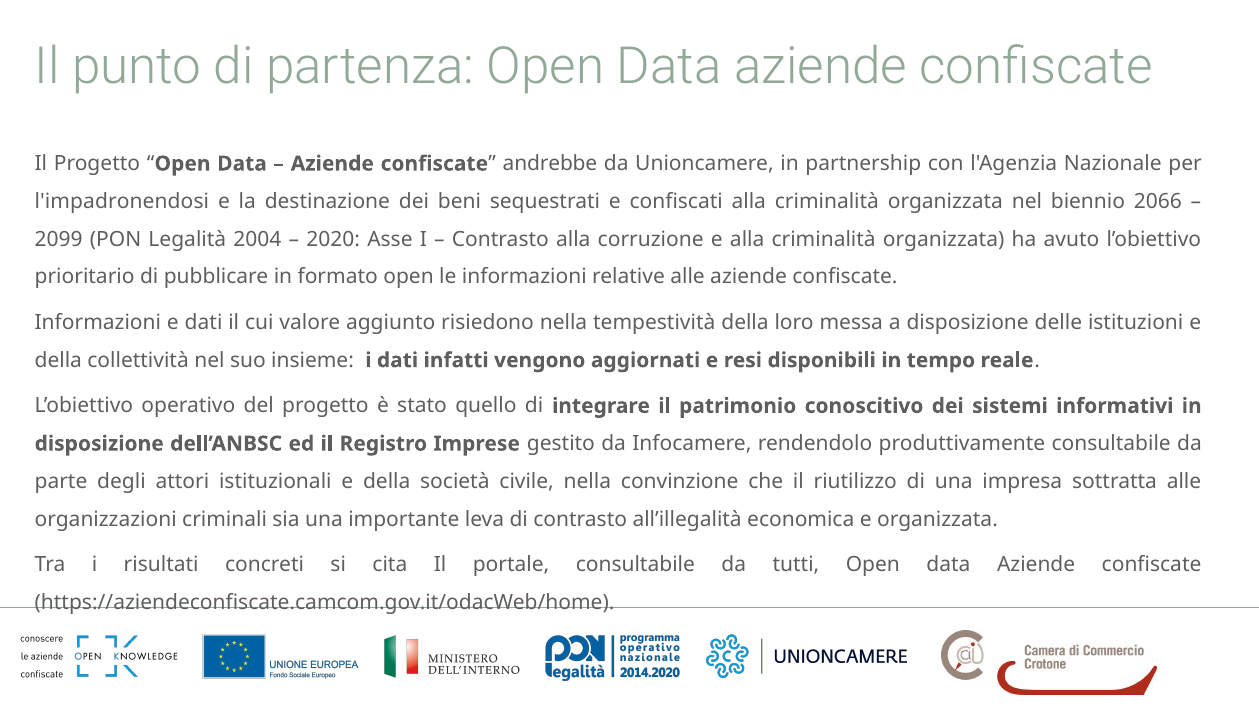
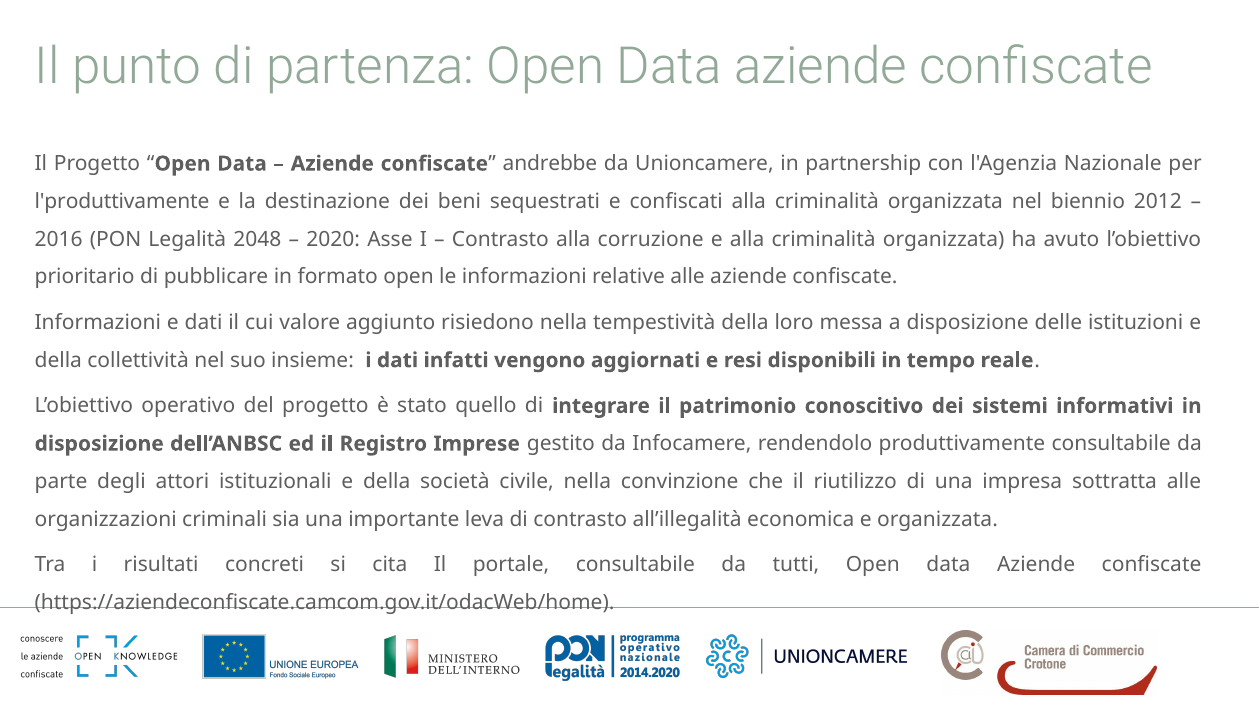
l'impadronendosi: l'impadronendosi -> l'produttivamente (122, 201)
2066: 2066 -> 2012 (1158, 201)
2099: 2099 -> 2016 (59, 239)
2004: 2004 -> 2048 (257, 239)
